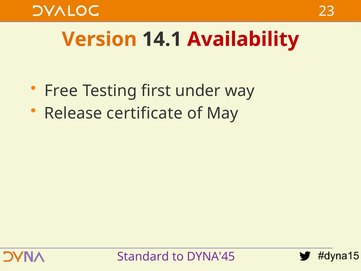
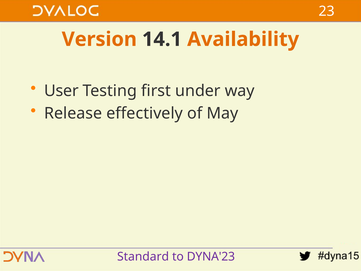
Availability colour: red -> orange (243, 39)
Free: Free -> User (61, 91)
certificate: certificate -> effectively (145, 113)
DYNA'45: DYNA'45 -> DYNA'23 (211, 257)
